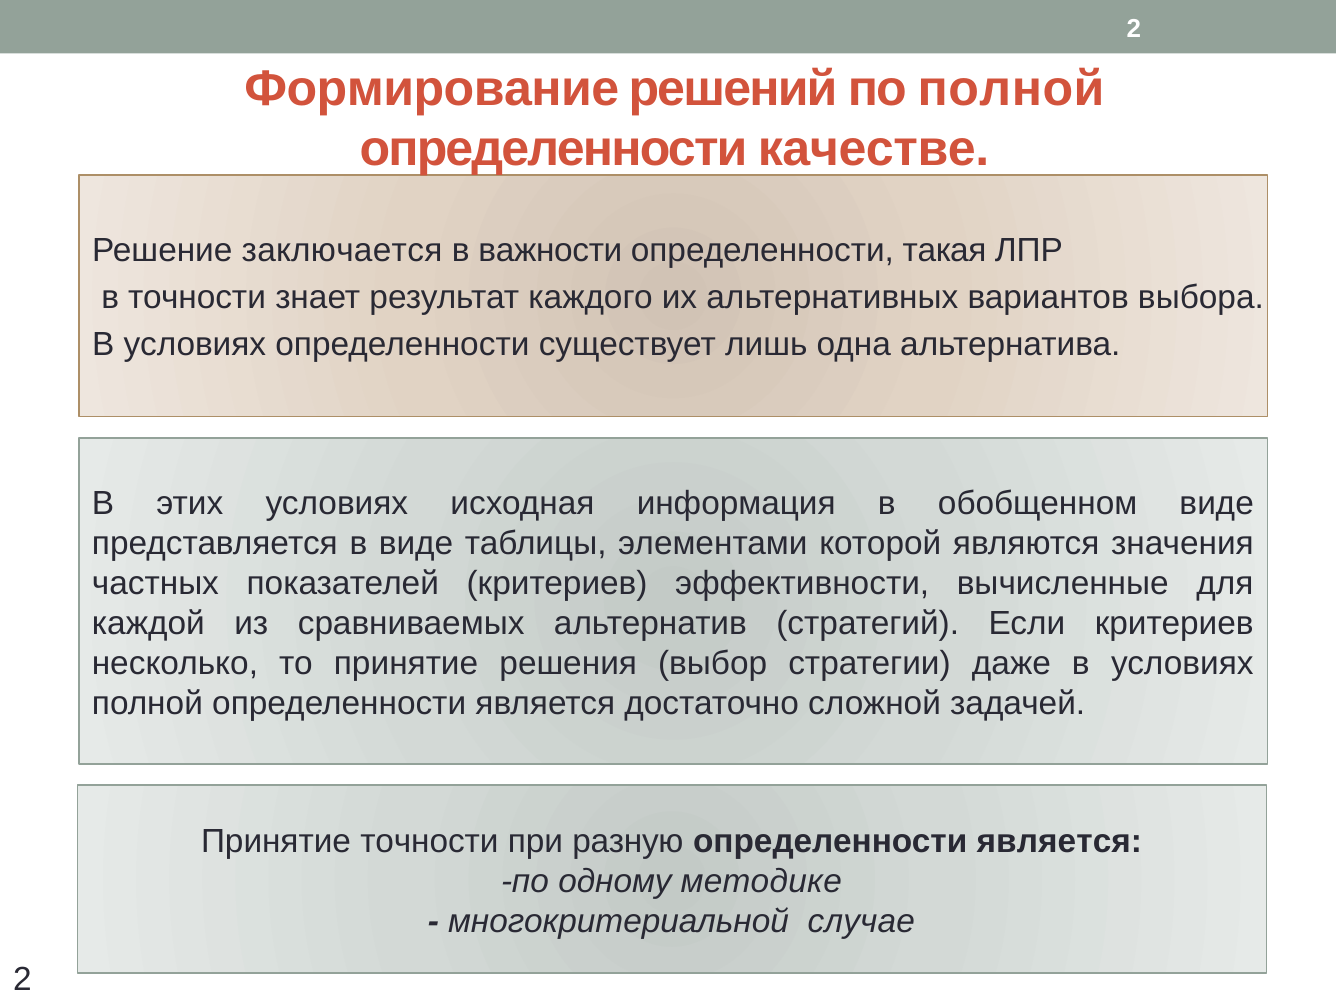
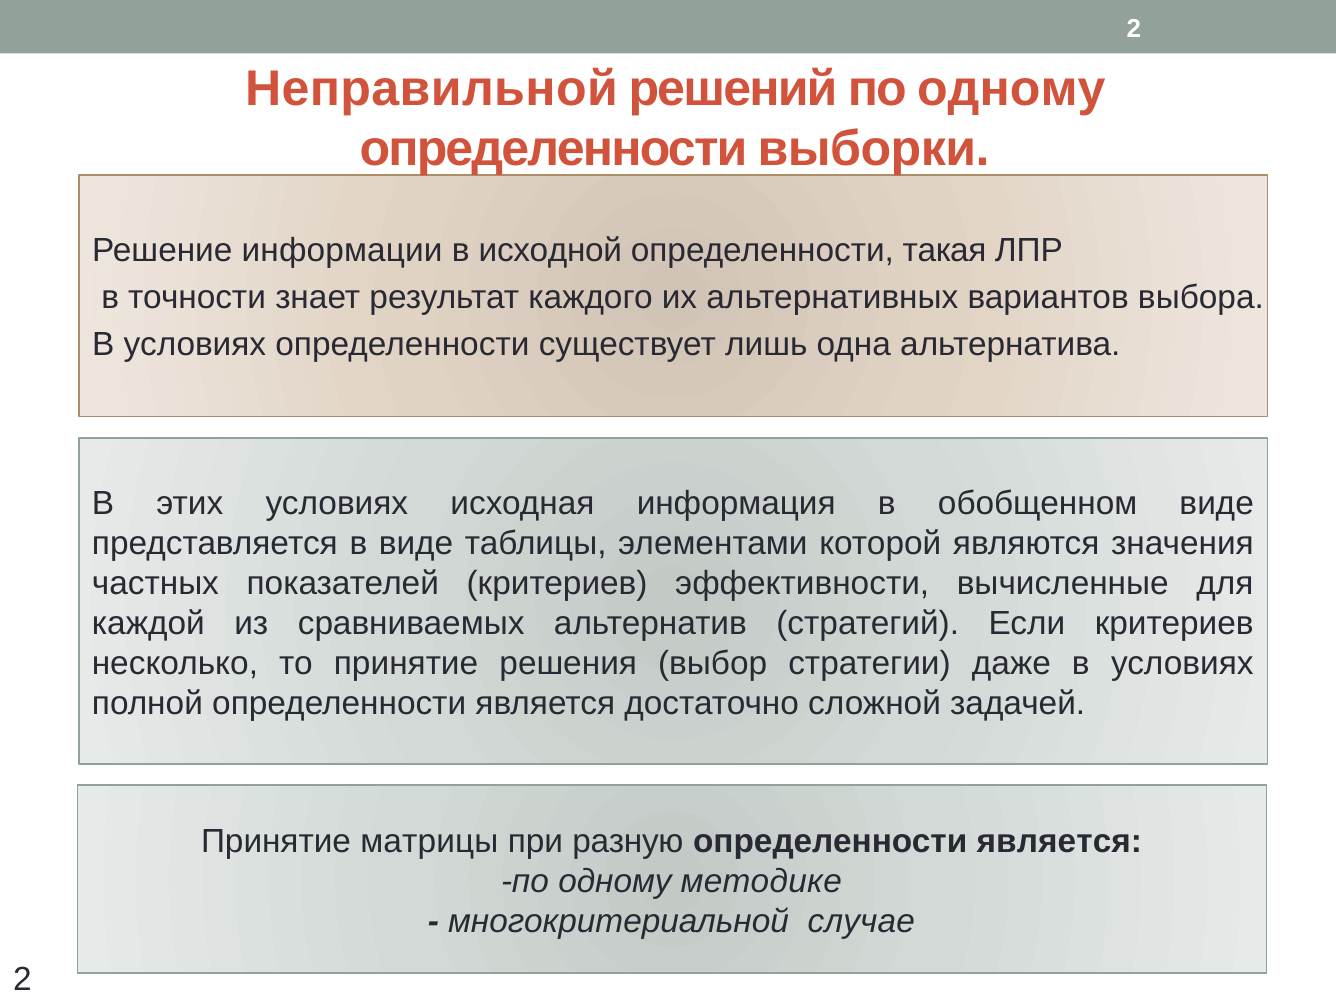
Формирование: Формирование -> Неправильной (431, 89)
решений по полной: полной -> одному (1011, 89)
качестве: качестве -> выборки (874, 149)
заключается: заключается -> информации (342, 251)
важности: важности -> исходной (550, 251)
Принятие точности: точности -> матрицы (429, 841)
